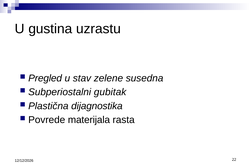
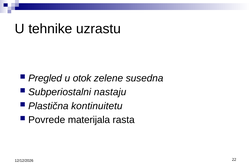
gustina: gustina -> tehnike (50, 29)
stav: stav -> otok (82, 78)
gubitak: gubitak -> nastaju (110, 92)
dijagnostika: dijagnostika -> kontinuitetu (97, 106)
